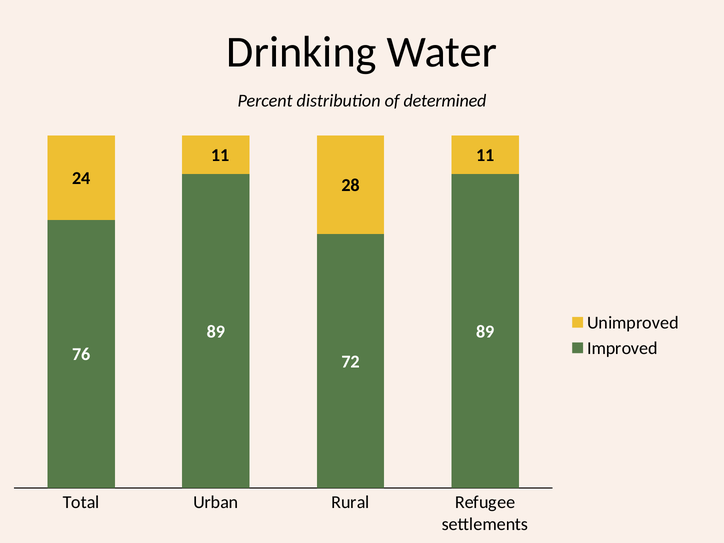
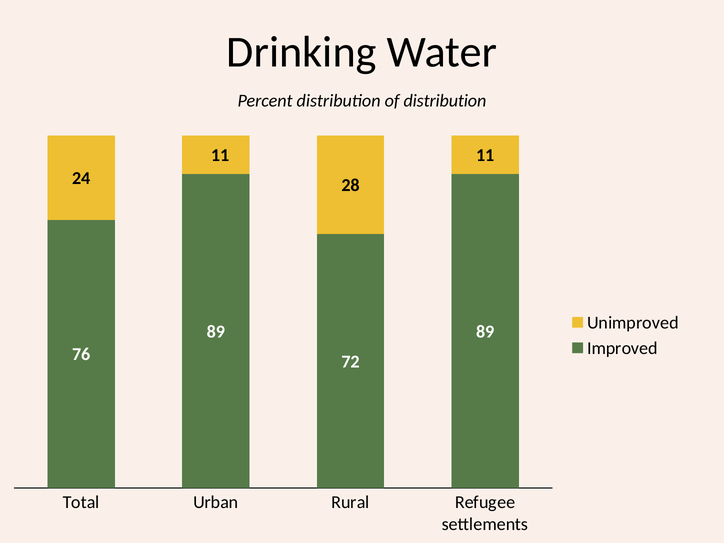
of determined: determined -> distribution (445, 101)
